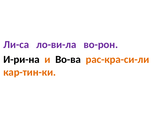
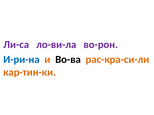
И-ри-на colour: black -> blue (21, 60)
